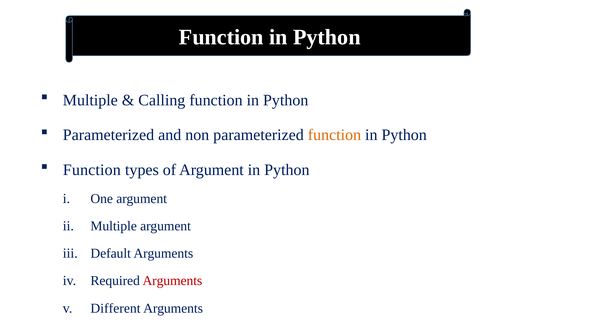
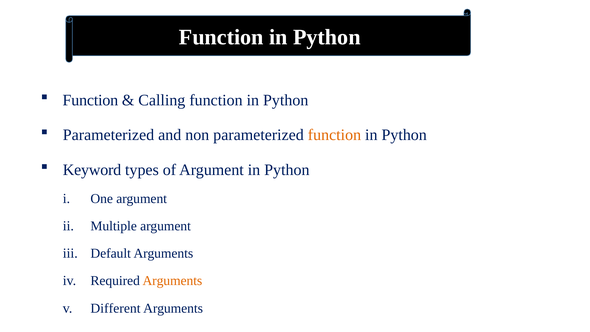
Multiple: Multiple -> Function (90, 100)
Function: Function -> Keyword (92, 170)
Arguments colour: red -> orange (172, 281)
